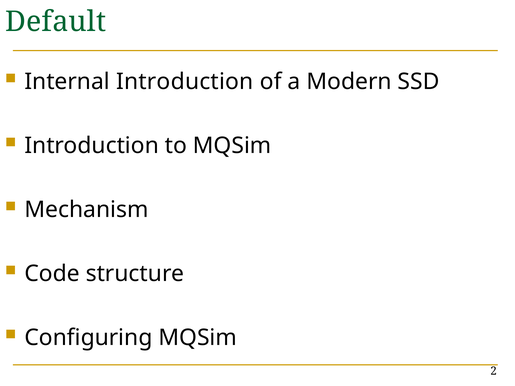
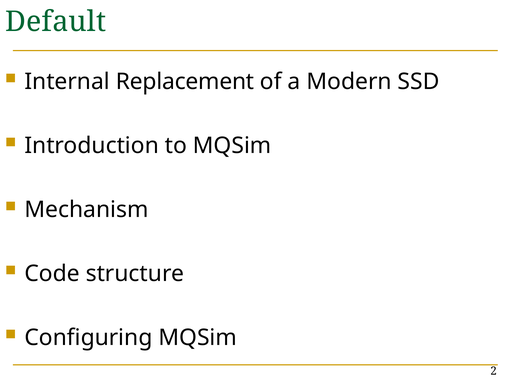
Internal Introduction: Introduction -> Replacement (185, 82)
